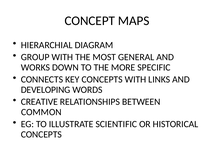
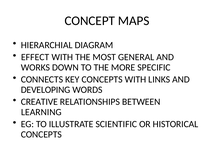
GROUP: GROUP -> EFFECT (35, 57)
COMMON: COMMON -> LEARNING (41, 112)
